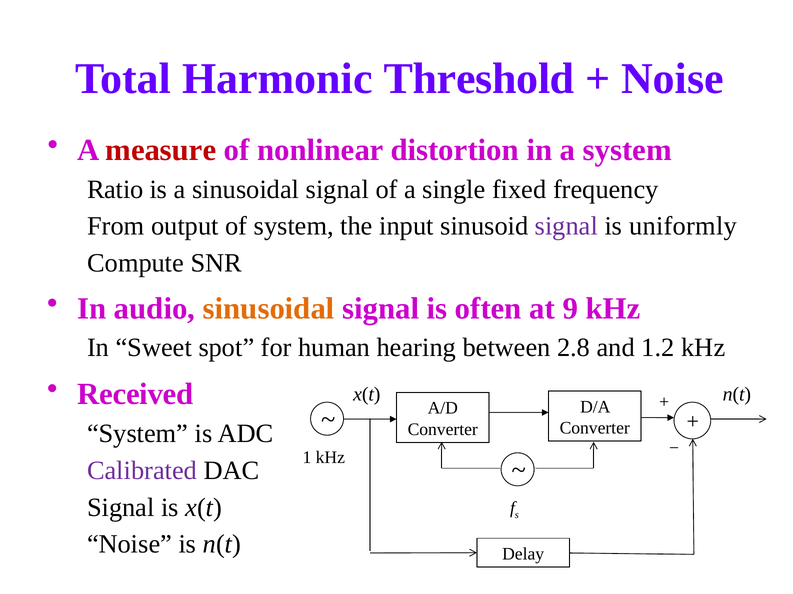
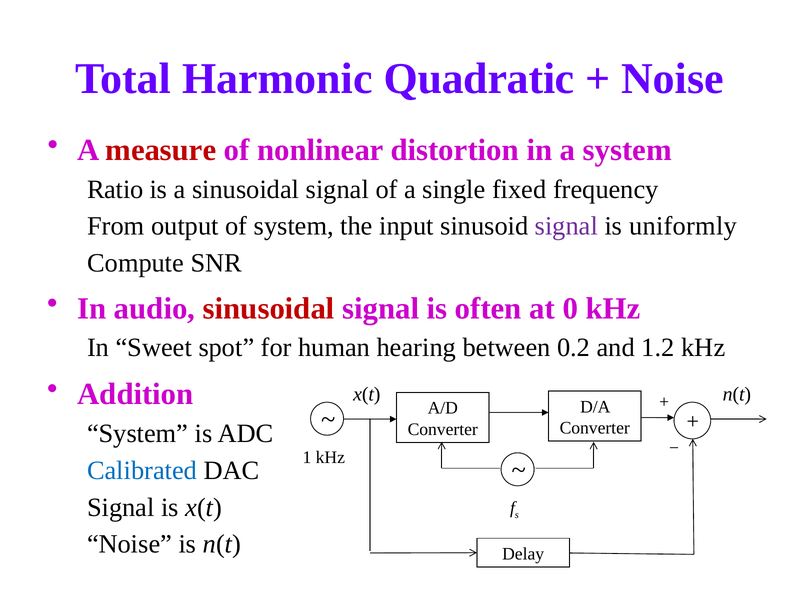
Threshold: Threshold -> Quadratic (479, 79)
sinusoidal colour: orange -> red (269, 309)
9: 9 -> 0 (570, 309)
2.8: 2.8 -> 0.2 (574, 348)
Received: Received -> Addition (135, 395)
Calibrated colour: purple -> blue (142, 471)
